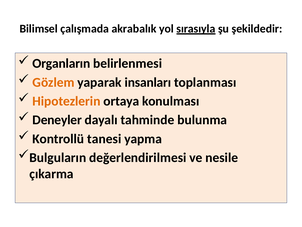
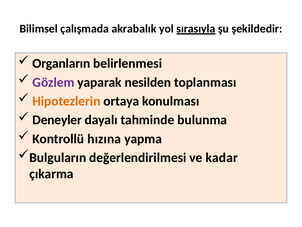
Gözlem colour: orange -> purple (53, 82)
insanları: insanları -> nesilden (148, 82)
tanesi: tanesi -> hızına (104, 139)
nesile: nesile -> kadar (222, 157)
